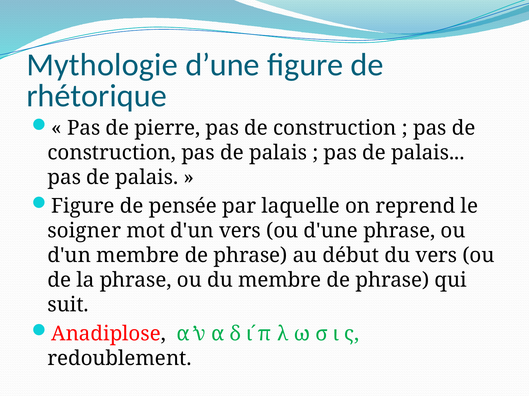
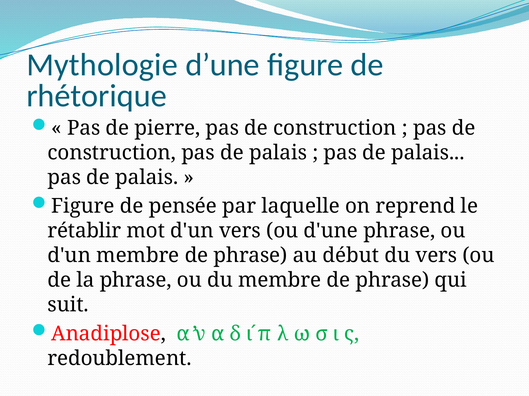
soigner: soigner -> rétablir (84, 231)
